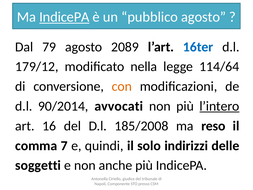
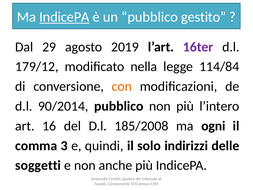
pubblico agosto: agosto -> gestito (204, 17)
79: 79 -> 29 (49, 47)
2089: 2089 -> 2019 (125, 47)
16ter colour: blue -> purple (198, 47)
114/64: 114/64 -> 114/84 (219, 67)
90/2014 avvocati: avvocati -> pubblico (119, 106)
l’intero underline: present -> none (219, 106)
reso: reso -> ogni (213, 126)
7: 7 -> 3 (64, 146)
